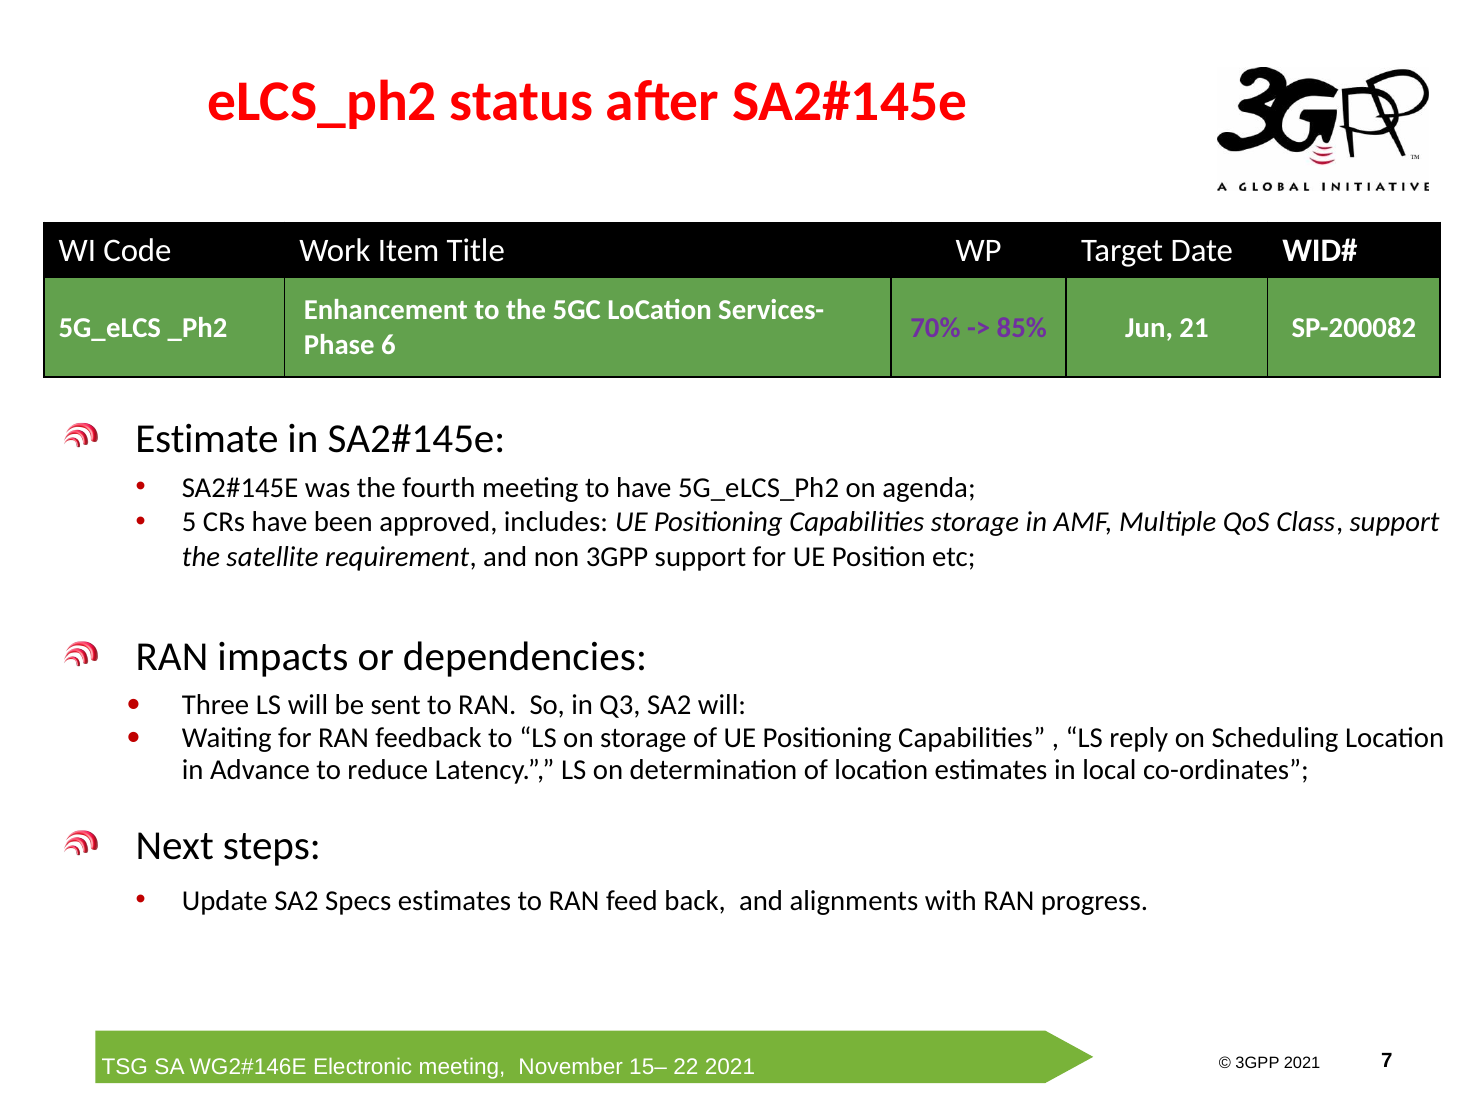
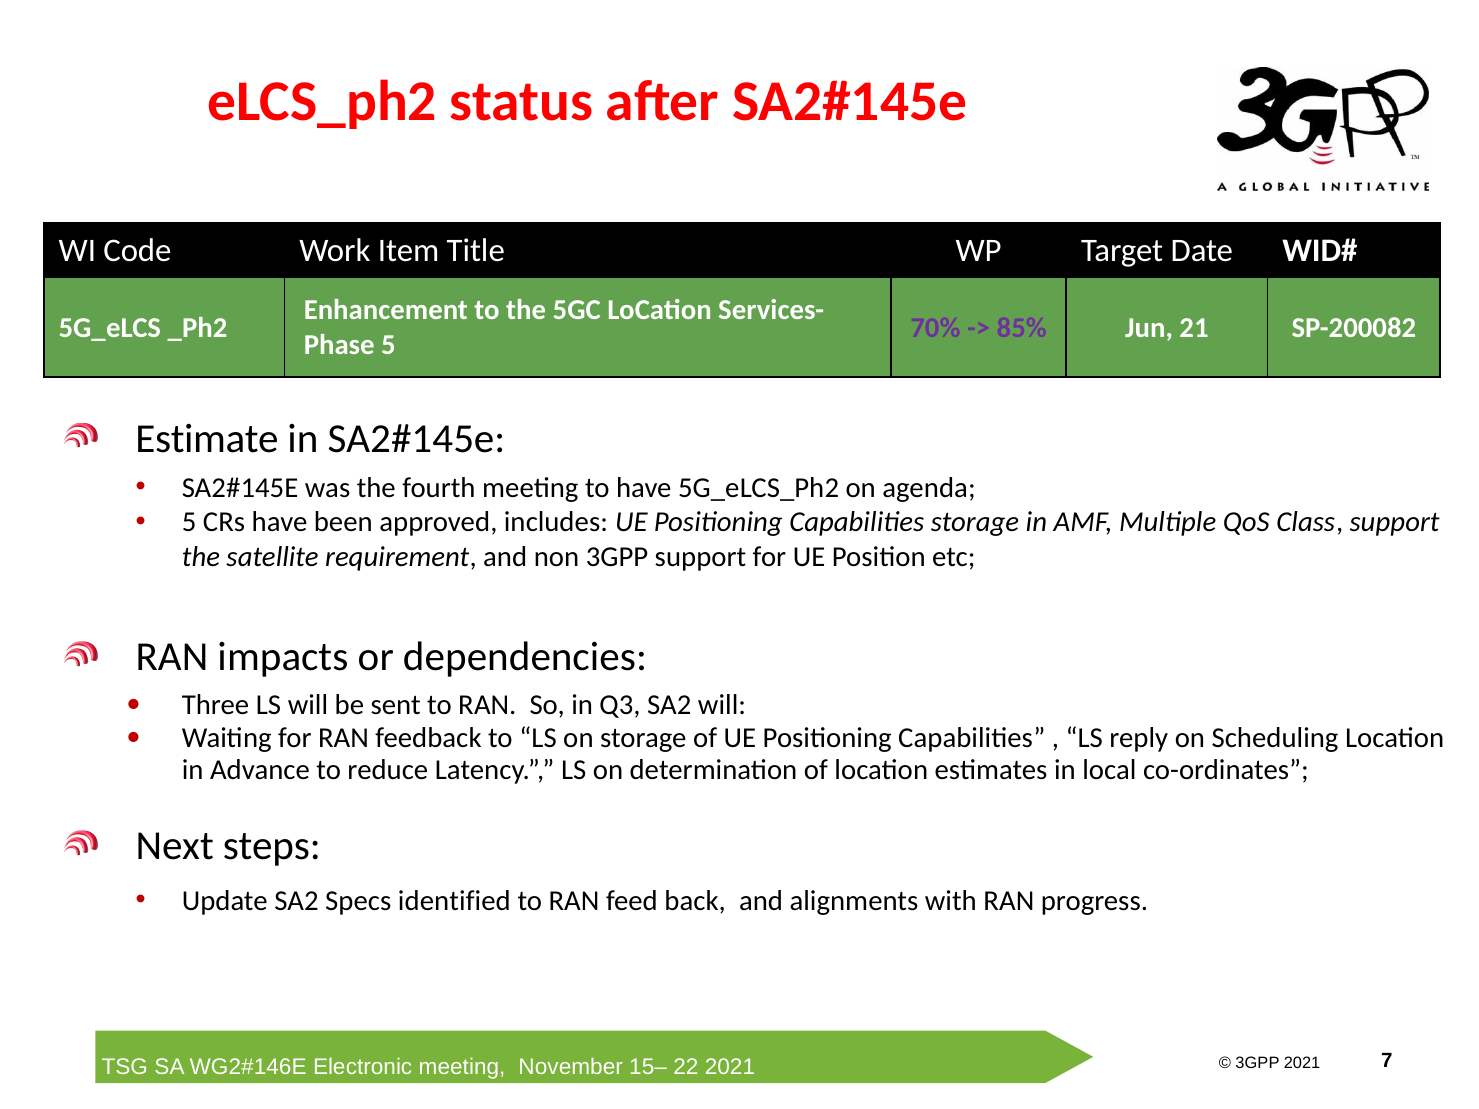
6: 6 -> 5 (388, 345)
Specs estimates: estimates -> identified (454, 901)
